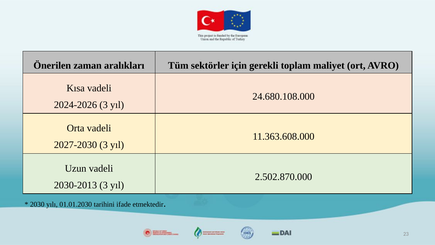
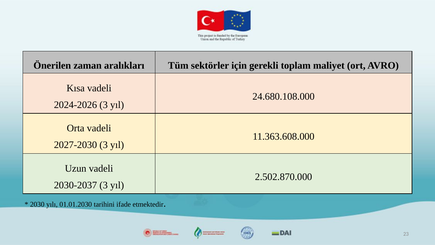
2030-2013: 2030-2013 -> 2030-2037 (75, 185)
